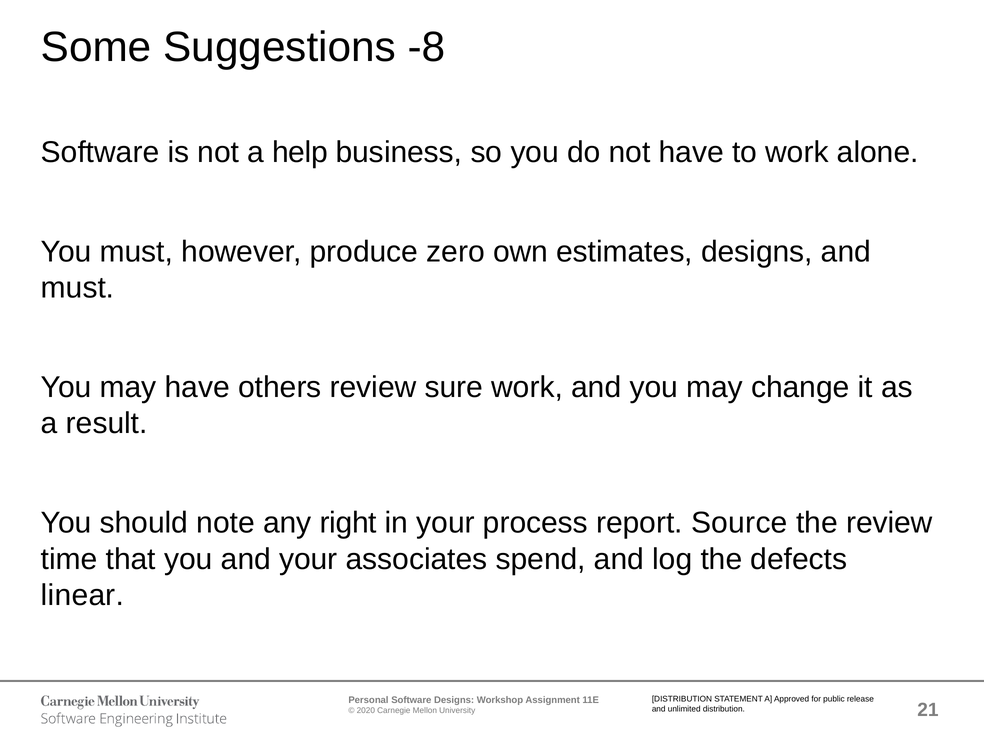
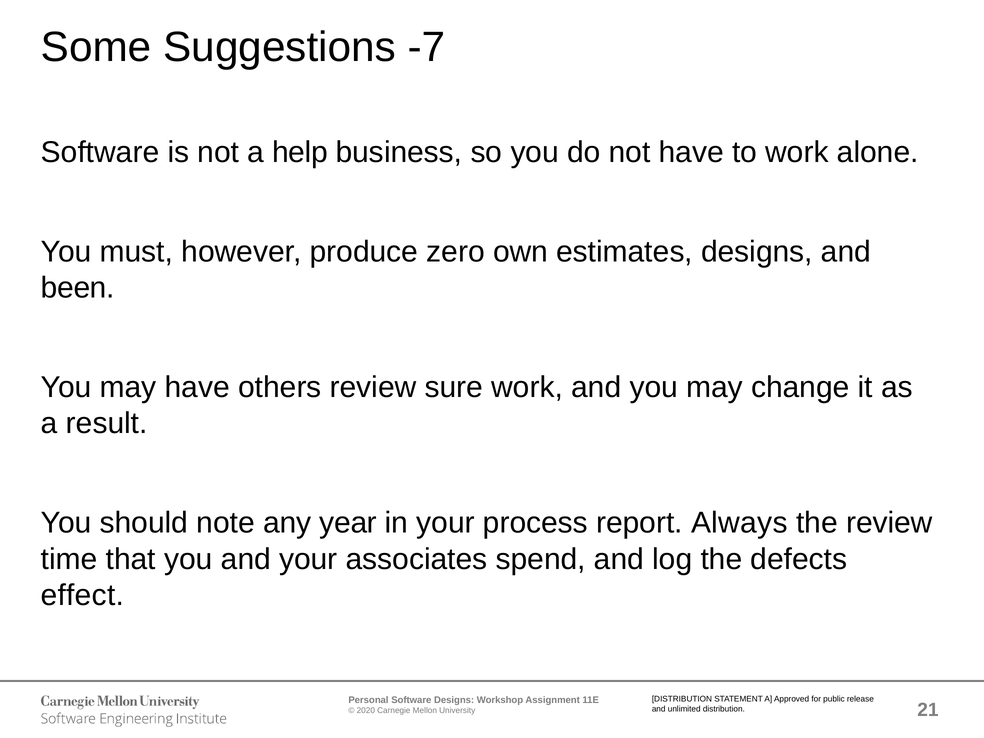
-8: -8 -> -7 (427, 47)
must: must -> been (78, 288)
right: right -> year (348, 523)
Source: Source -> Always (739, 523)
linear: linear -> effect (82, 595)
